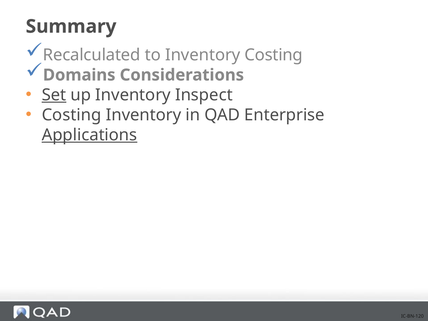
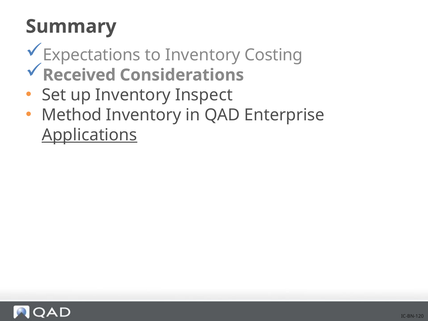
Recalculated: Recalculated -> Expectations (92, 55)
Domains: Domains -> Received (79, 75)
Set underline: present -> none (54, 95)
Costing: Costing -> Method (72, 115)
